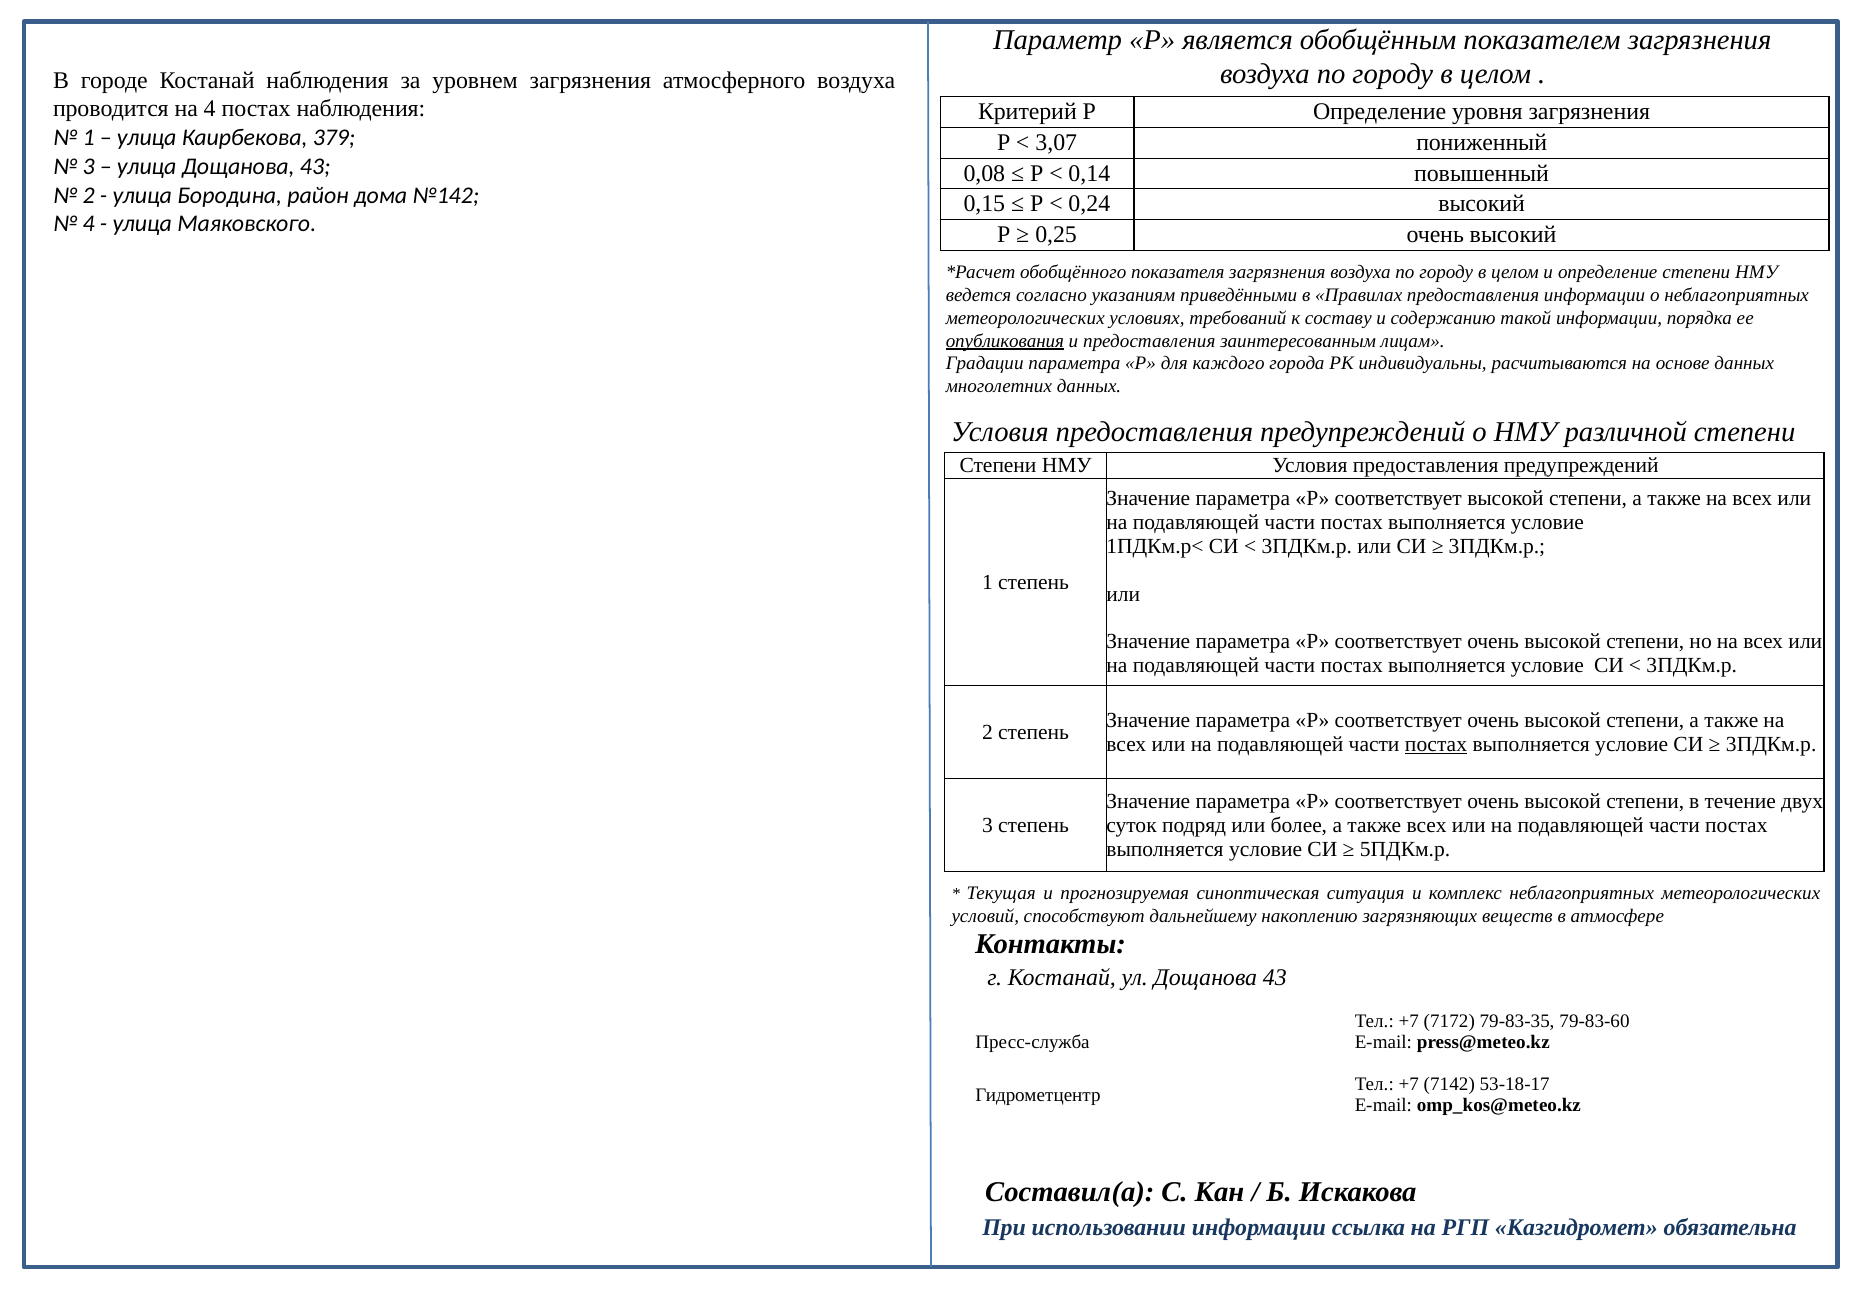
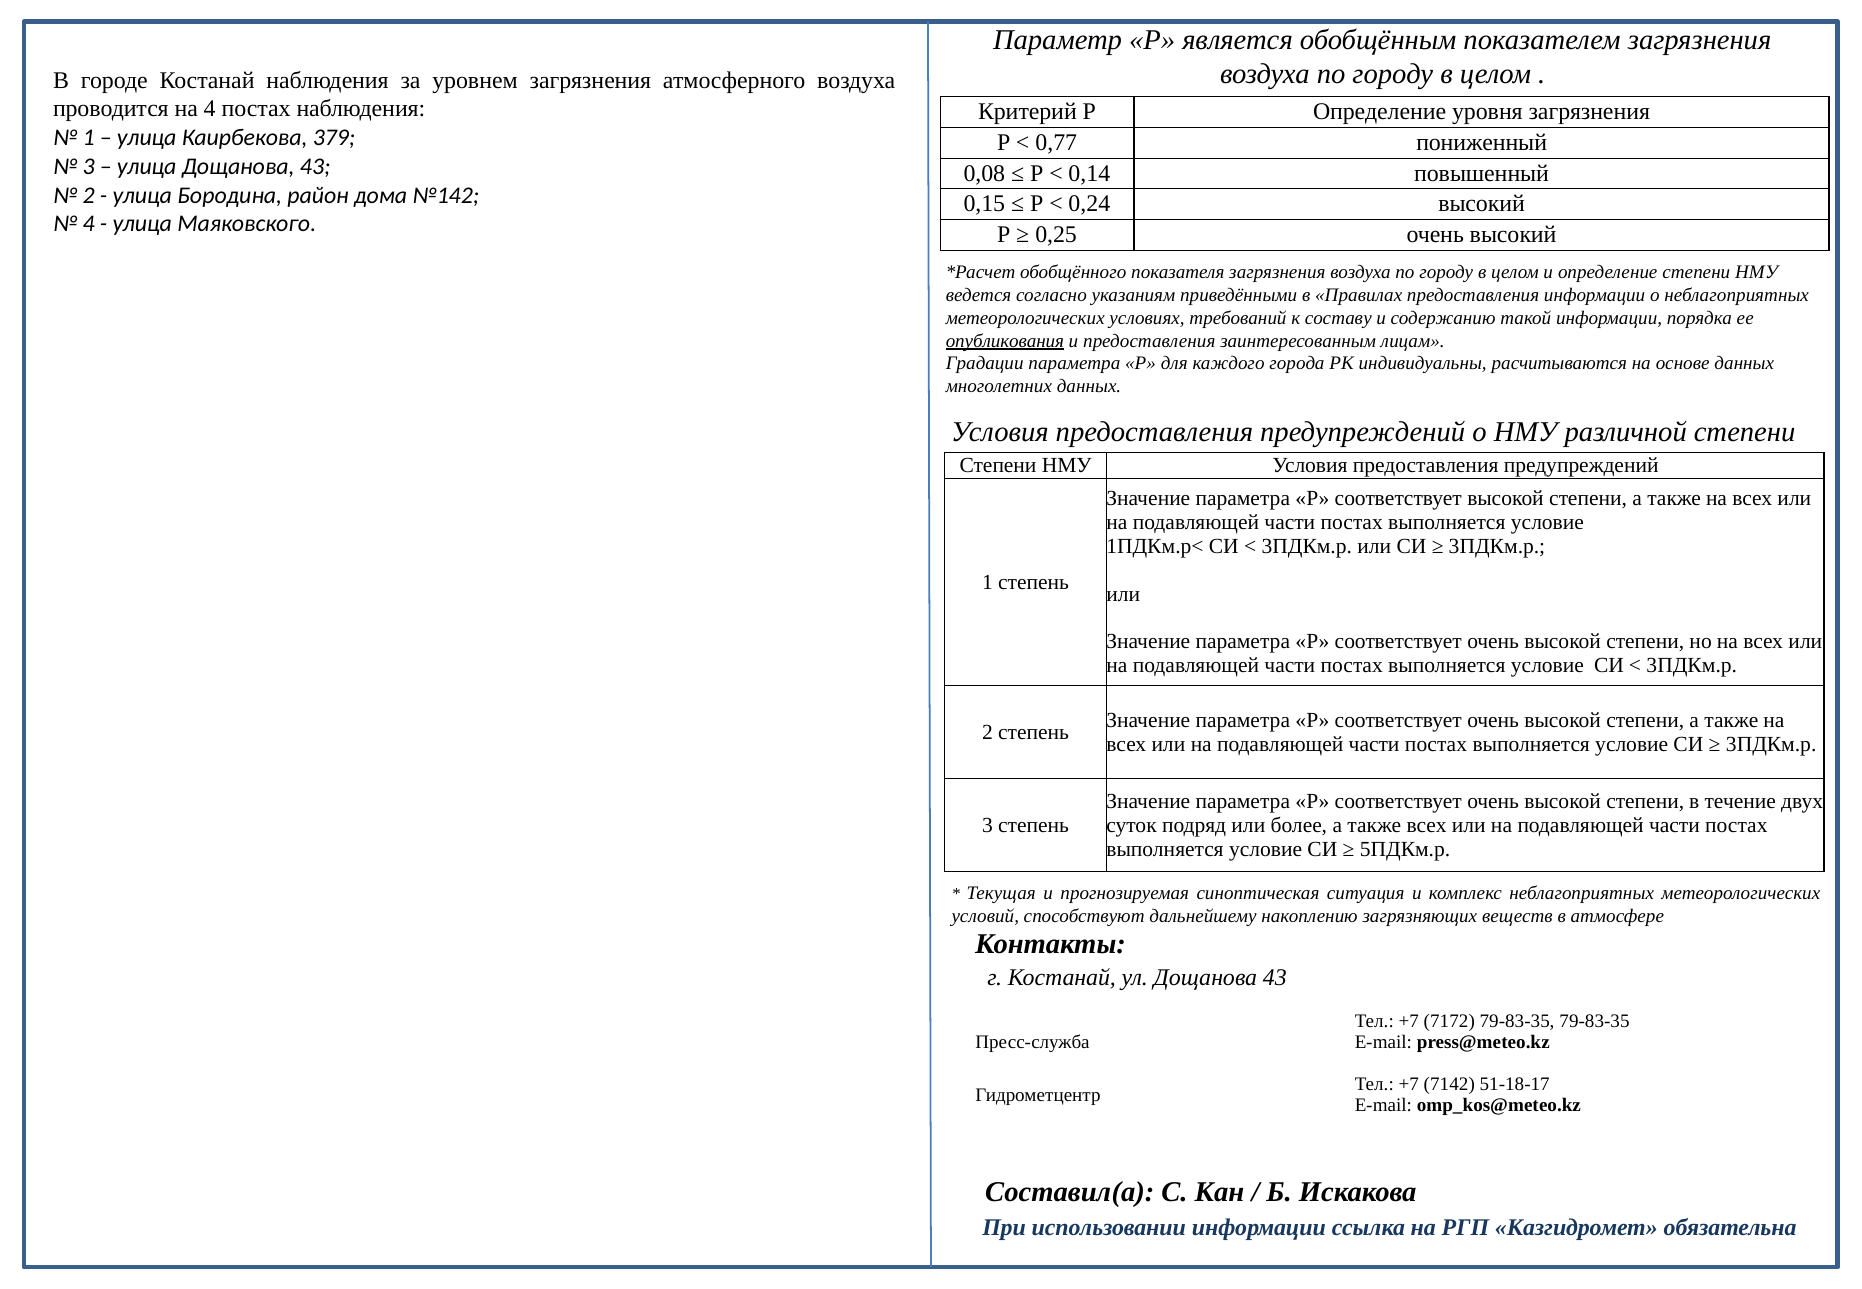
3,07: 3,07 -> 0,77 (1056, 143)
постах underline: present -> none (1436, 744)
79-83-35 79-83-60: 79-83-60 -> 79-83-35 (1595, 1021)
53-18-17: 53-18-17 -> 51-18-17 (1515, 1085)
